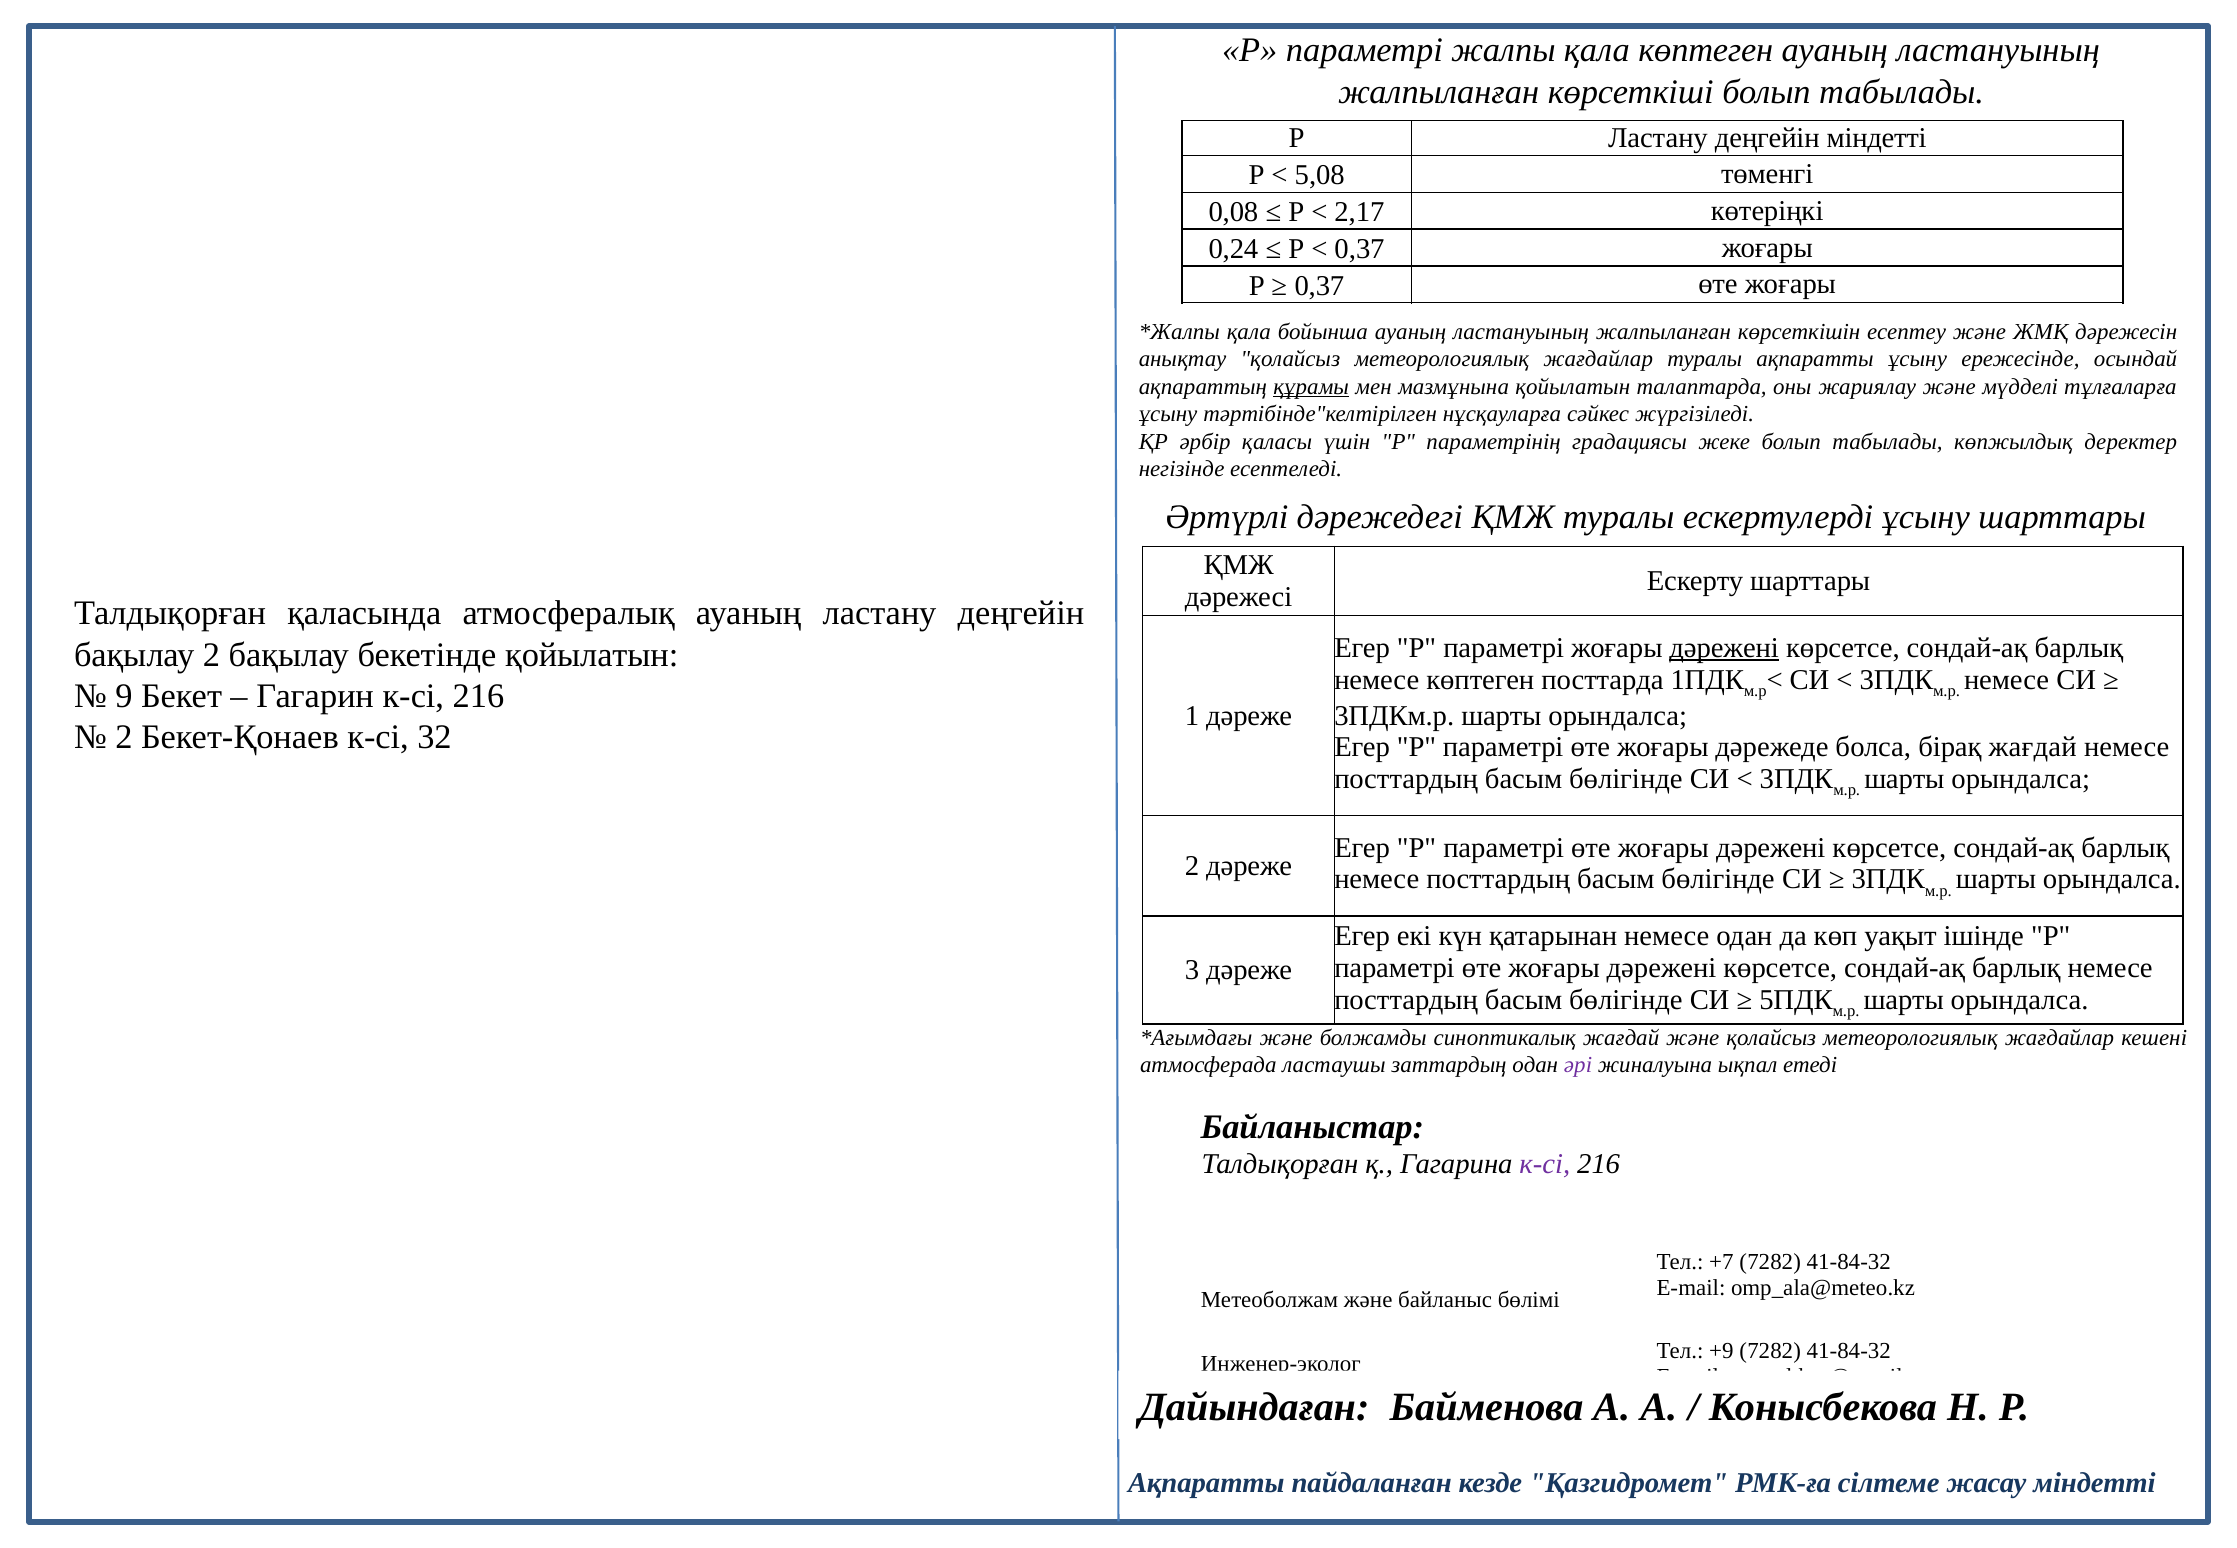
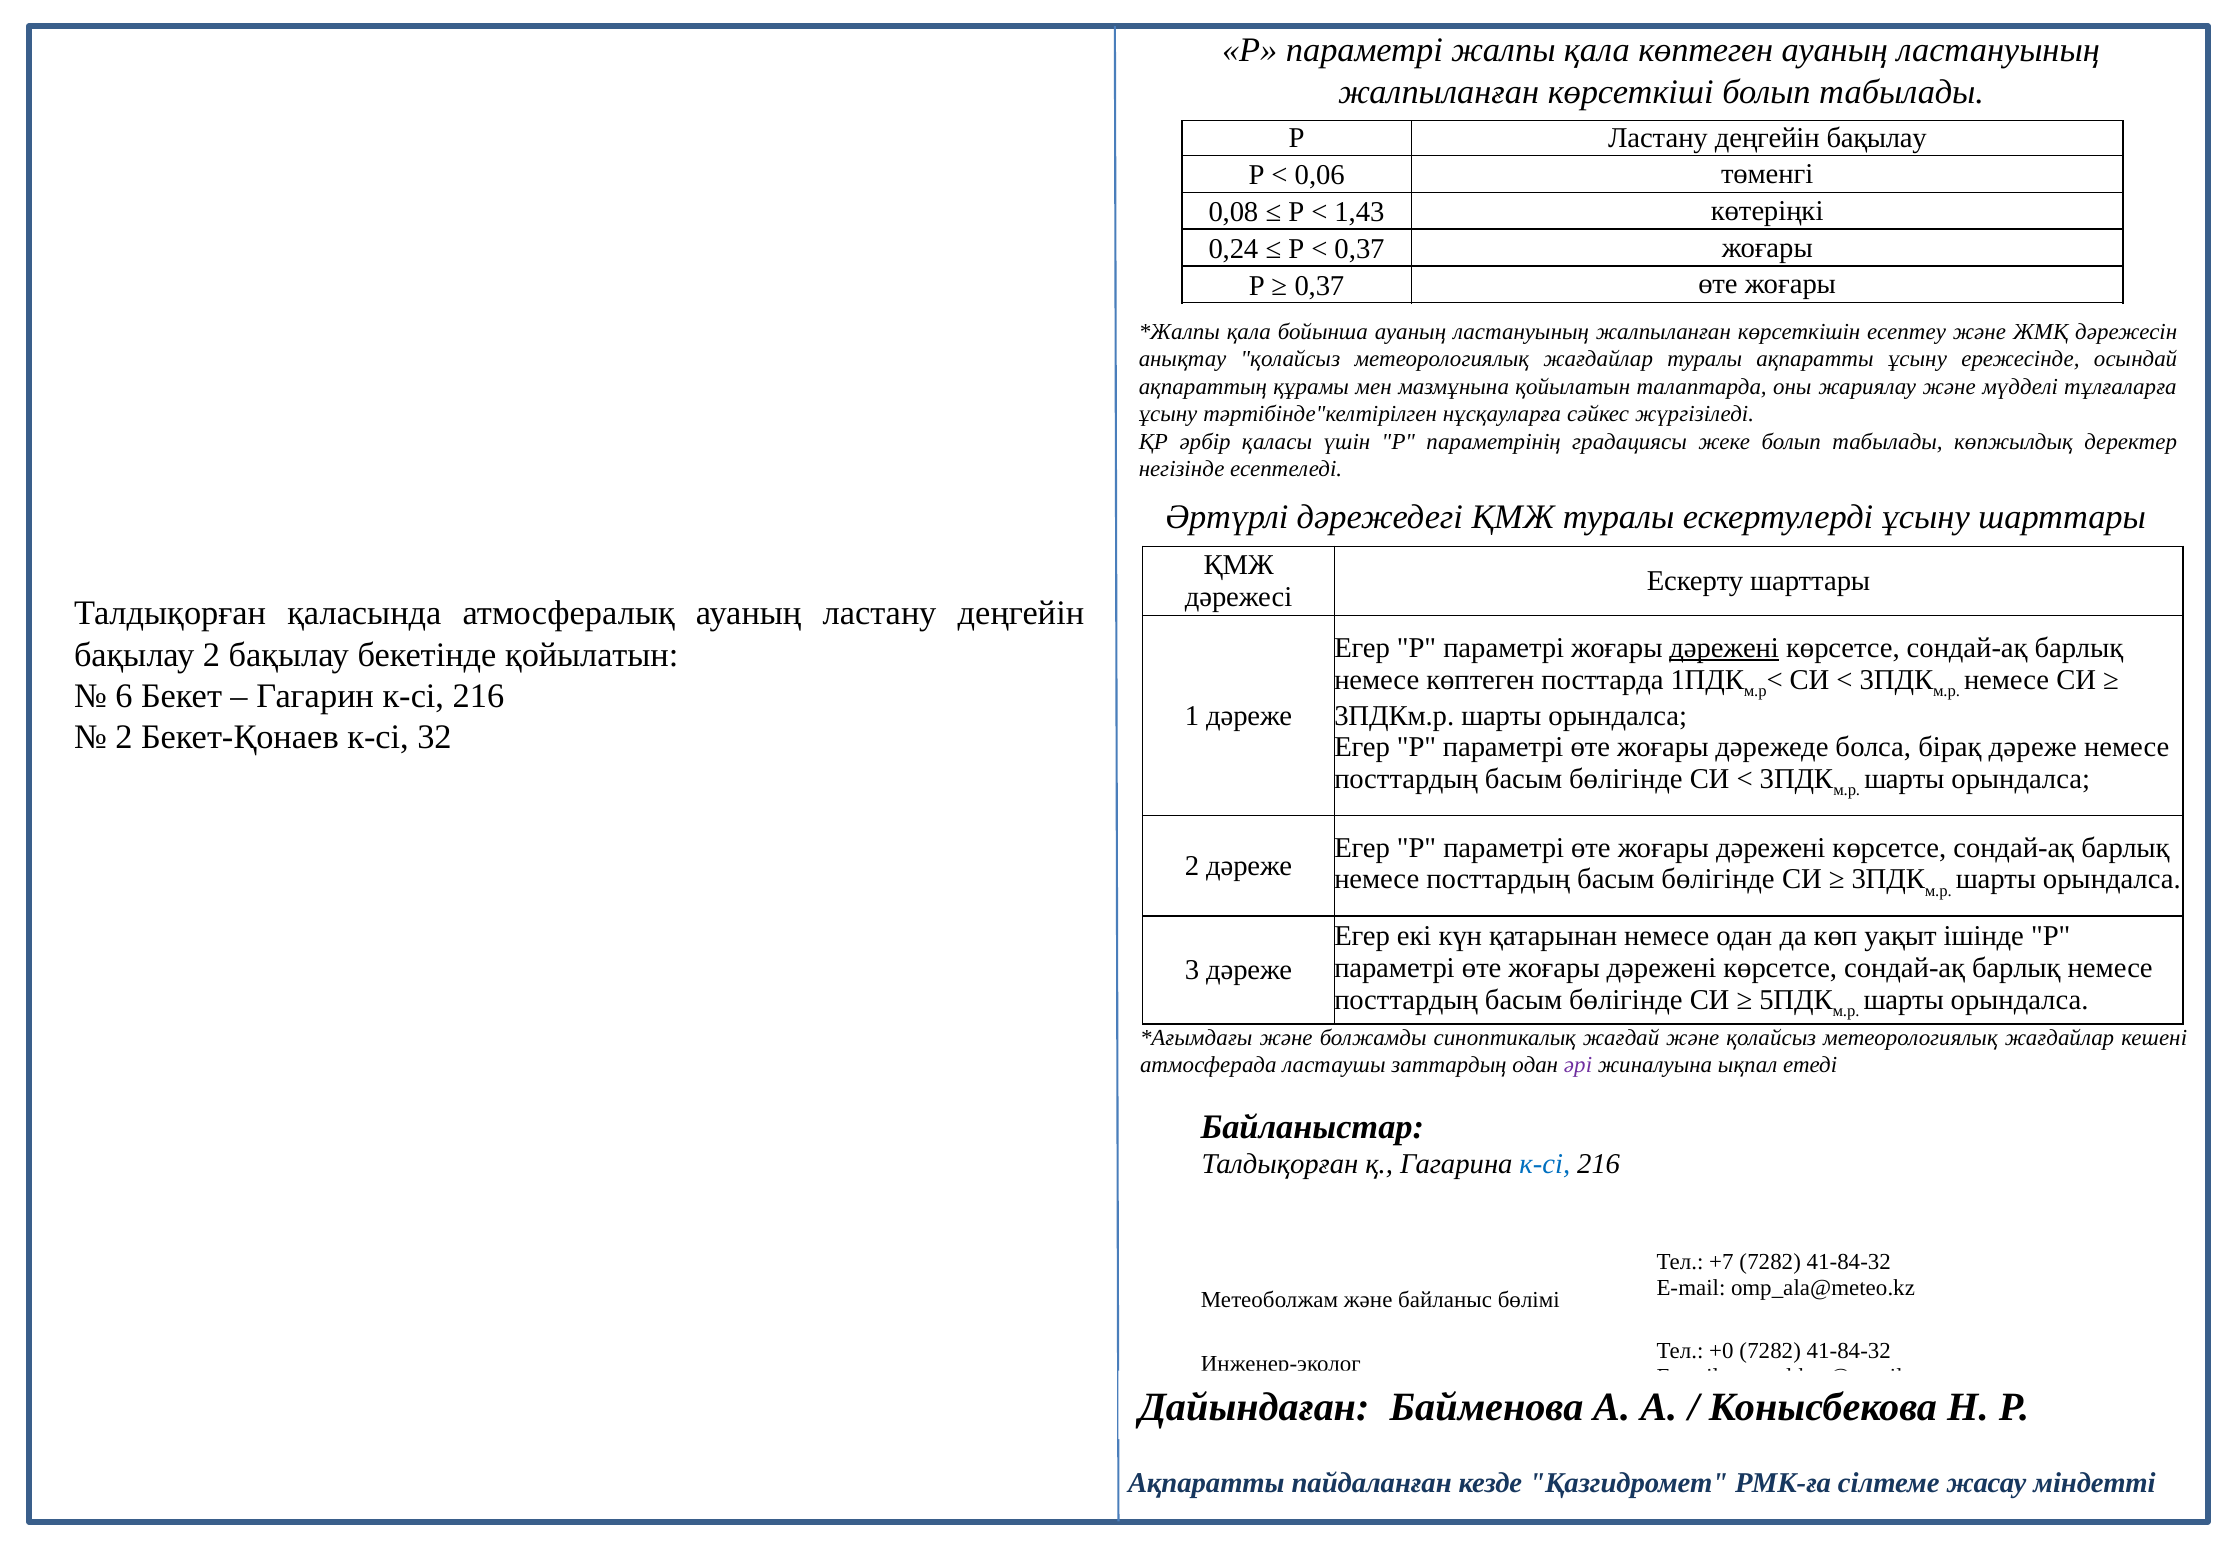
Р Ластану деңгейін міндетті: міндетті -> бақылау (1877, 138)
5,08: 5,08 -> 0,06 (1320, 175)
2,17: 2,17 -> 1,43 (1359, 212)
құрамы underline: present -> none (1311, 387)
9: 9 -> 6 (124, 696)
бірақ жағдай: жағдай -> дәреже (2033, 748)
к-сі colour: purple -> blue (1545, 1164)
+9: +9 -> +0 (1721, 1352)
